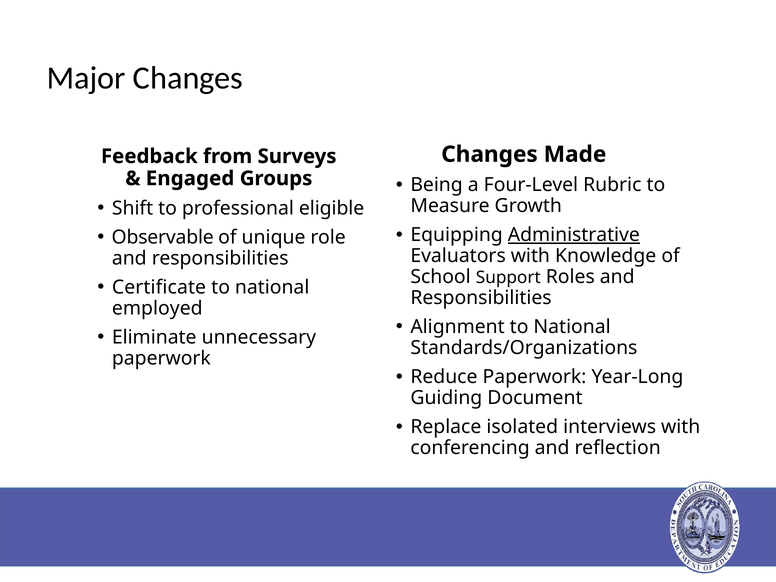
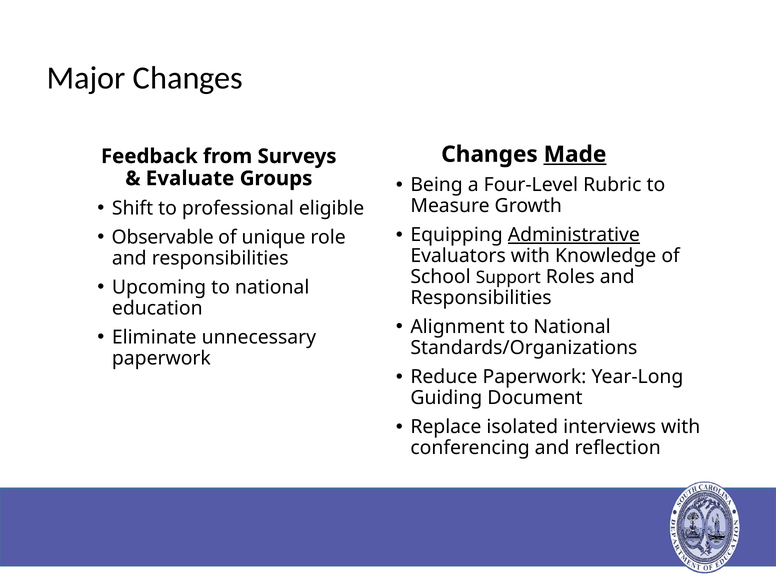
Made underline: none -> present (575, 154)
Engaged: Engaged -> Evaluate (190, 178)
Certificate: Certificate -> Upcoming (159, 287)
employed: employed -> education (157, 308)
